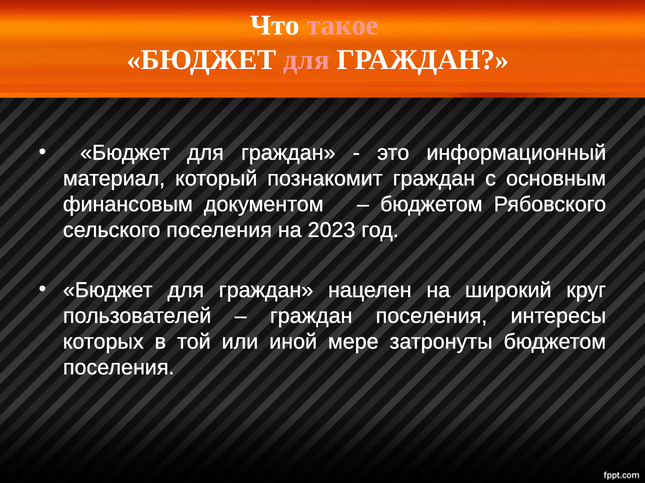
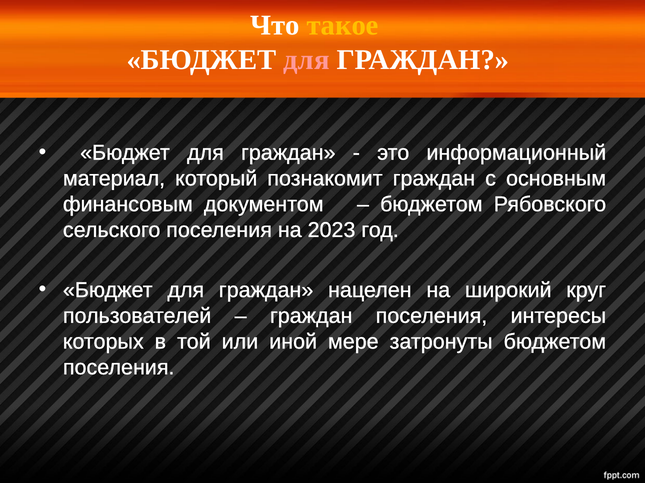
такое colour: pink -> yellow (343, 25)
